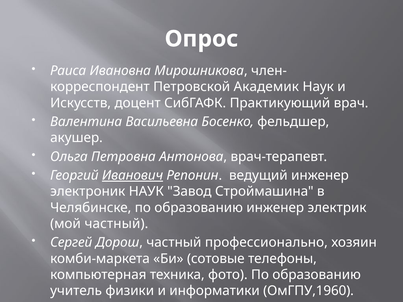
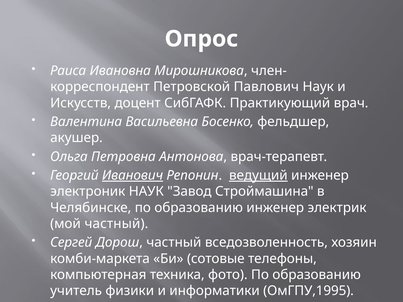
Академик: Академик -> Павлович (266, 87)
ведущий underline: none -> present (258, 176)
профессионально: профессионально -> вседозволенность (266, 243)
ОмГПУ,1960: ОмГПУ,1960 -> ОмГПУ,1995 (309, 291)
